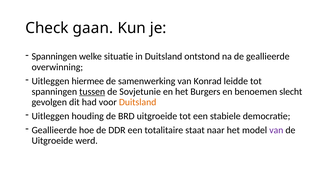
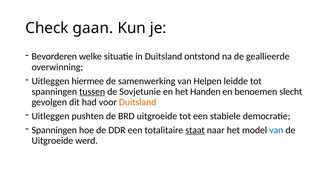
Spanningen: Spanningen -> Bevorderen (54, 56)
Konrad: Konrad -> Helpen (208, 81)
Burgers: Burgers -> Handen (205, 91)
houding: houding -> pushten (88, 116)
Geallieerde: Geallieerde -> Spanningen (54, 130)
staat underline: none -> present (195, 130)
van colour: purple -> blue (276, 130)
